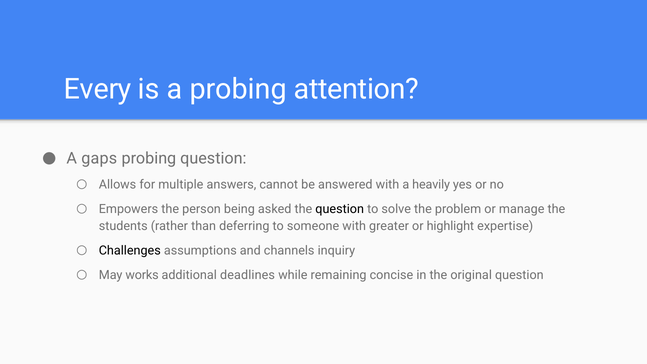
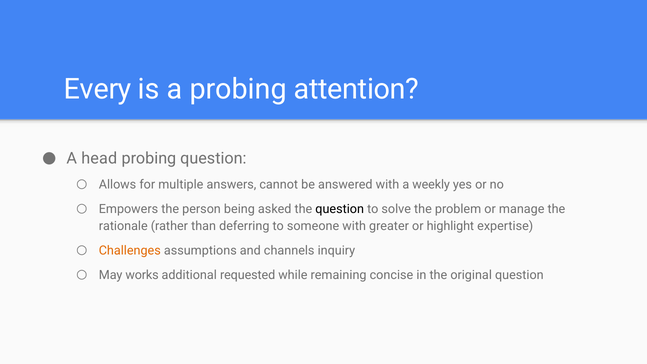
gaps: gaps -> head (99, 158)
heavily: heavily -> weekly (431, 184)
students: students -> rationale (123, 226)
Challenges colour: black -> orange (130, 250)
deadlines: deadlines -> requested (248, 275)
